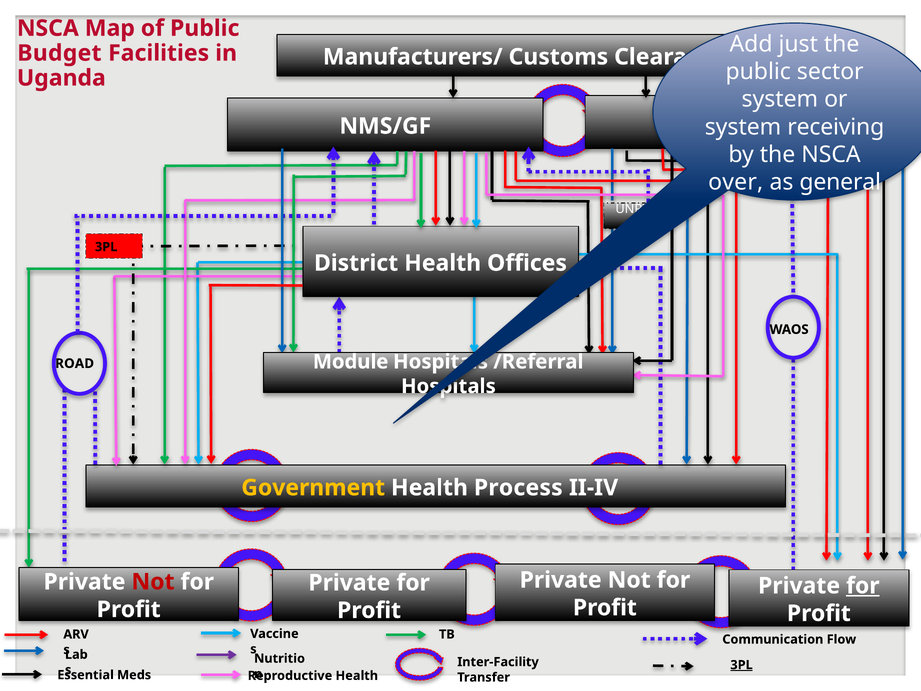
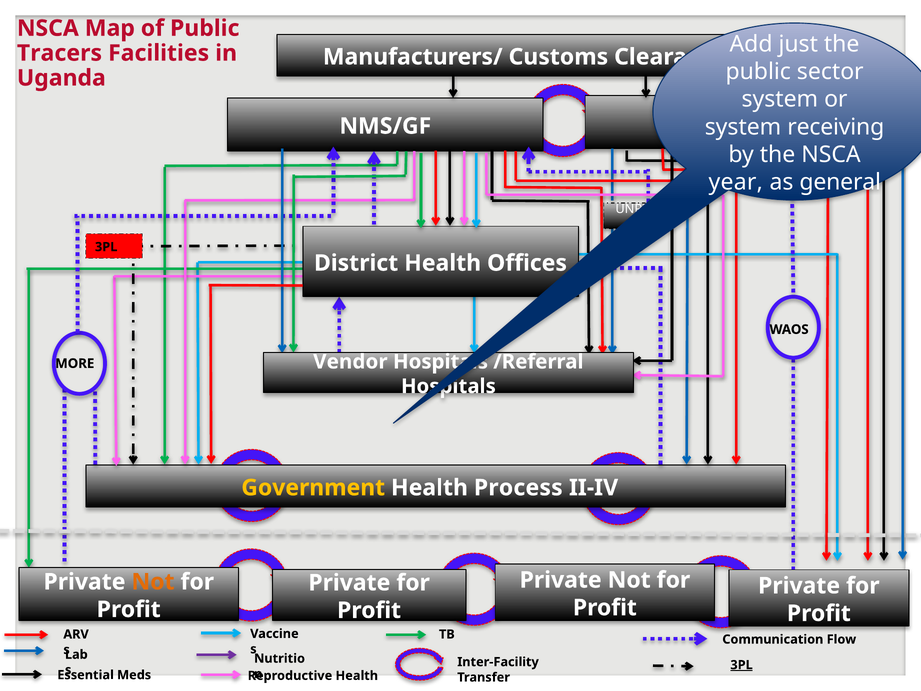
Budget: Budget -> Tracers (59, 53)
over: over -> year (736, 182)
Module: Module -> Vendor (350, 362)
ROAD: ROAD -> MORE (75, 363)
Not colour: red -> orange (153, 582)
for underline: present -> none (863, 586)
